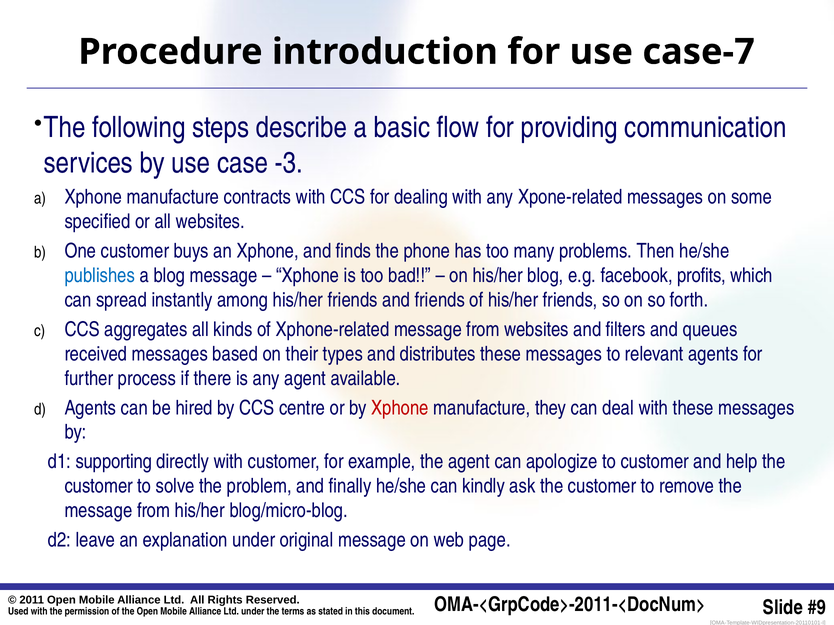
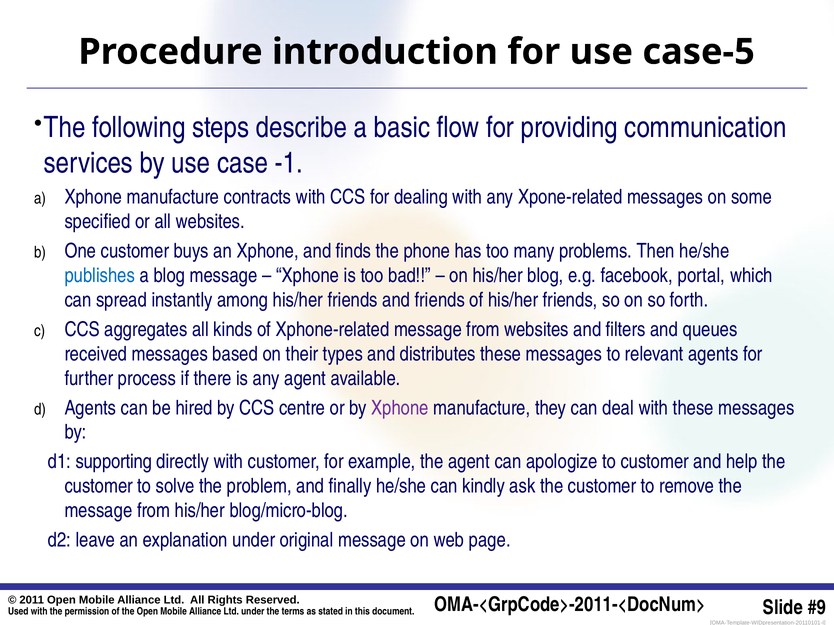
case-7: case-7 -> case-5 (699, 52)
-3: -3 -> -1 (289, 163)
profits: profits -> portal (701, 276)
Xphone colour: red -> purple (400, 408)
